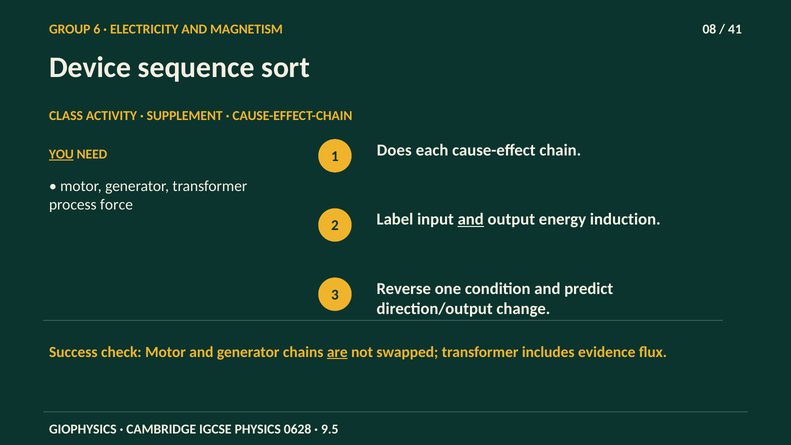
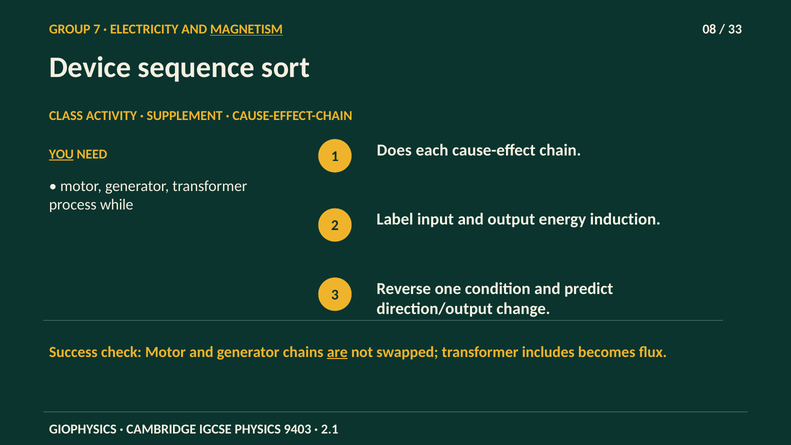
6: 6 -> 7 (97, 29)
MAGNETISM underline: none -> present (246, 29)
41: 41 -> 33 (735, 29)
force: force -> while (117, 205)
and underline: present -> none (471, 219)
evidence: evidence -> becomes (607, 352)
0628: 0628 -> 9403 (298, 429)
9.5: 9.5 -> 2.1 (330, 429)
